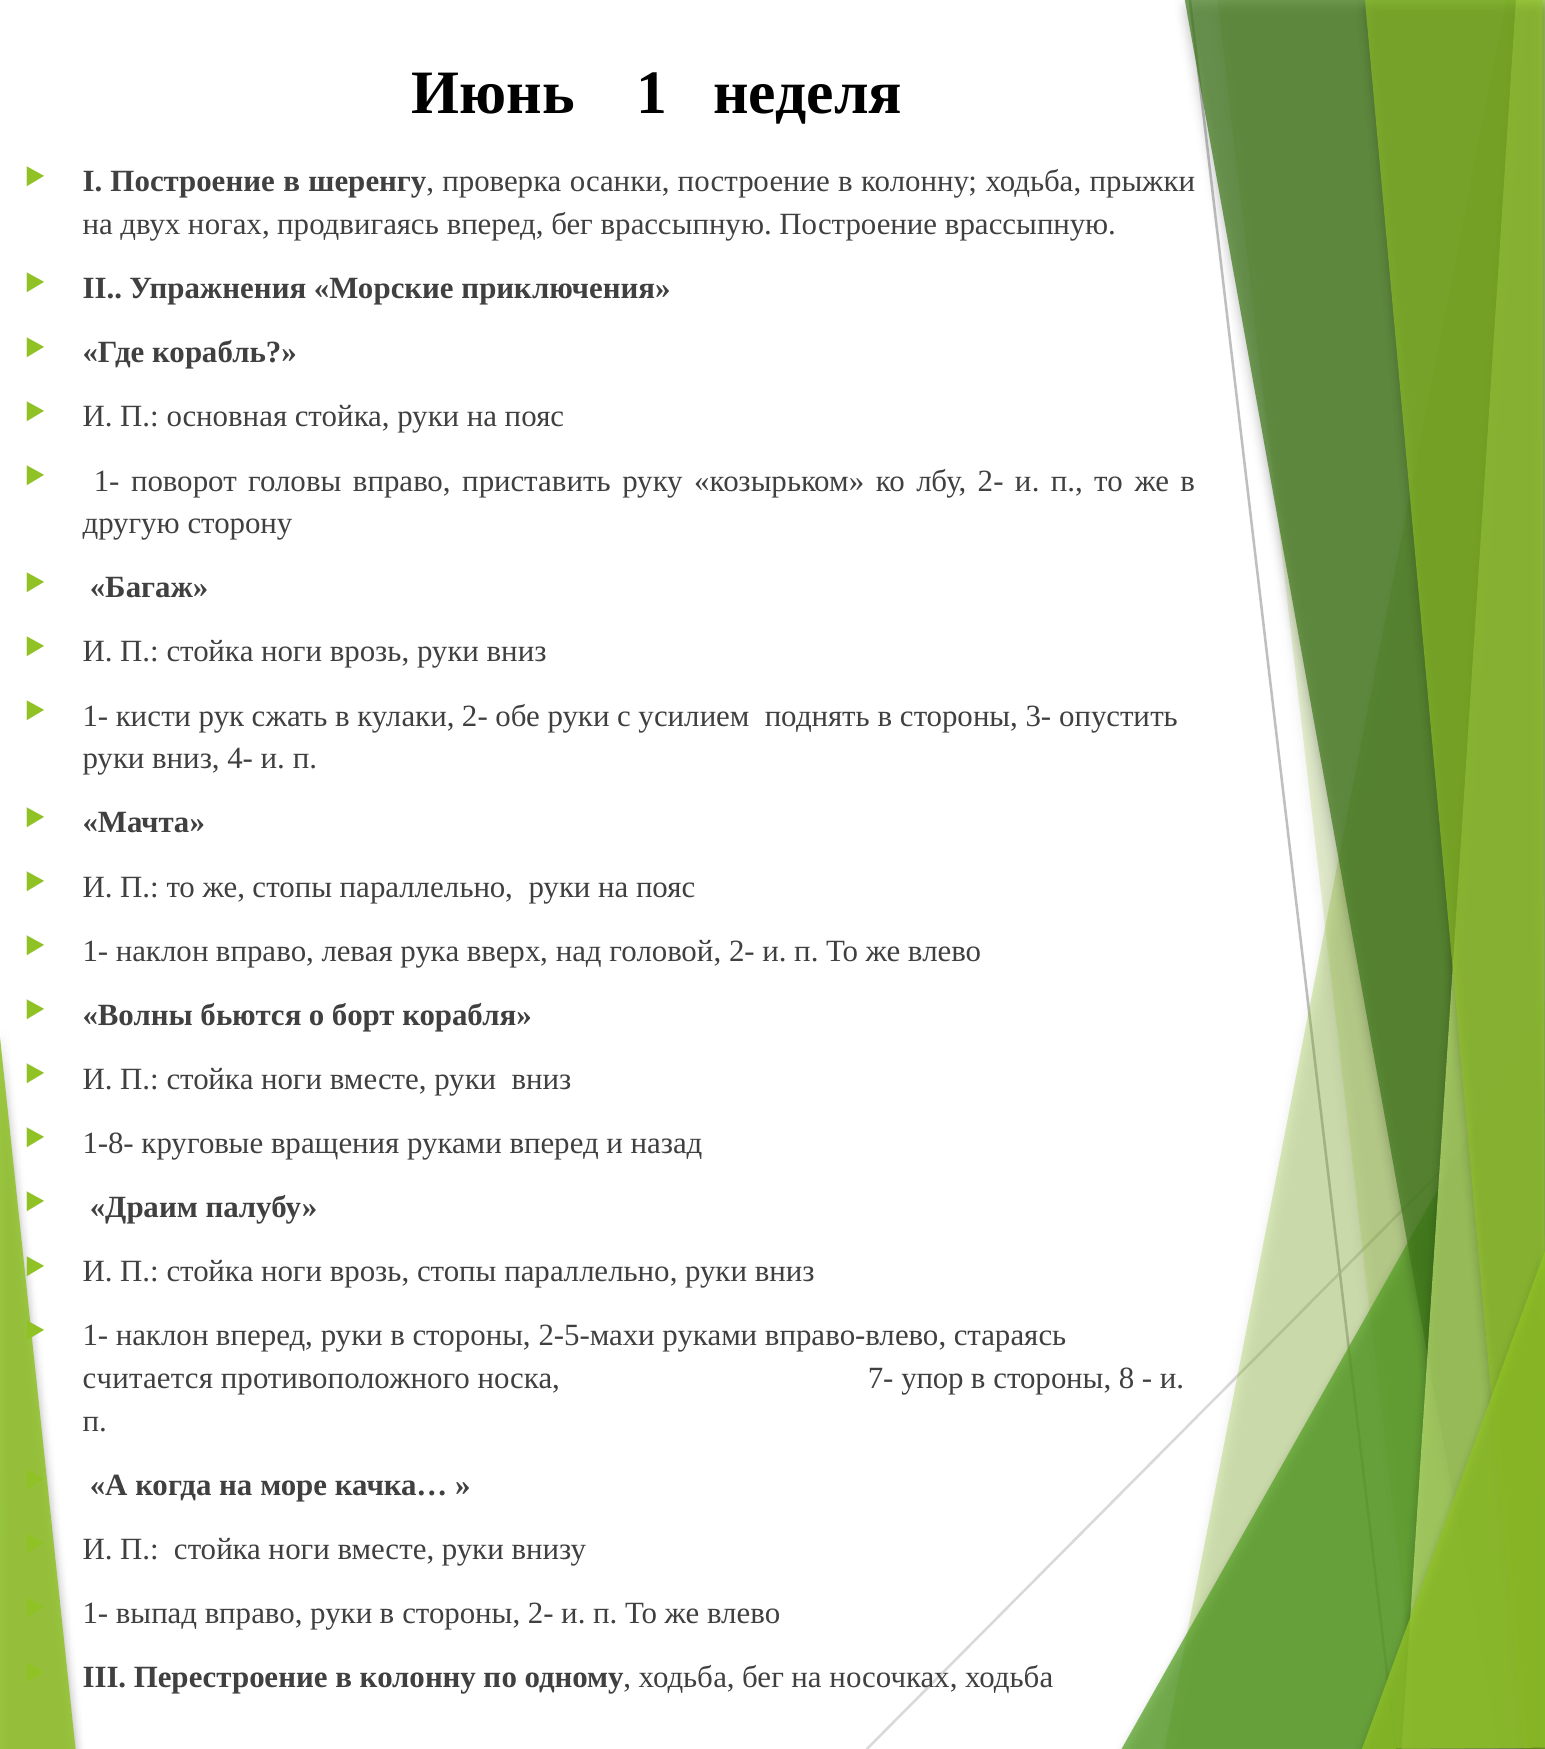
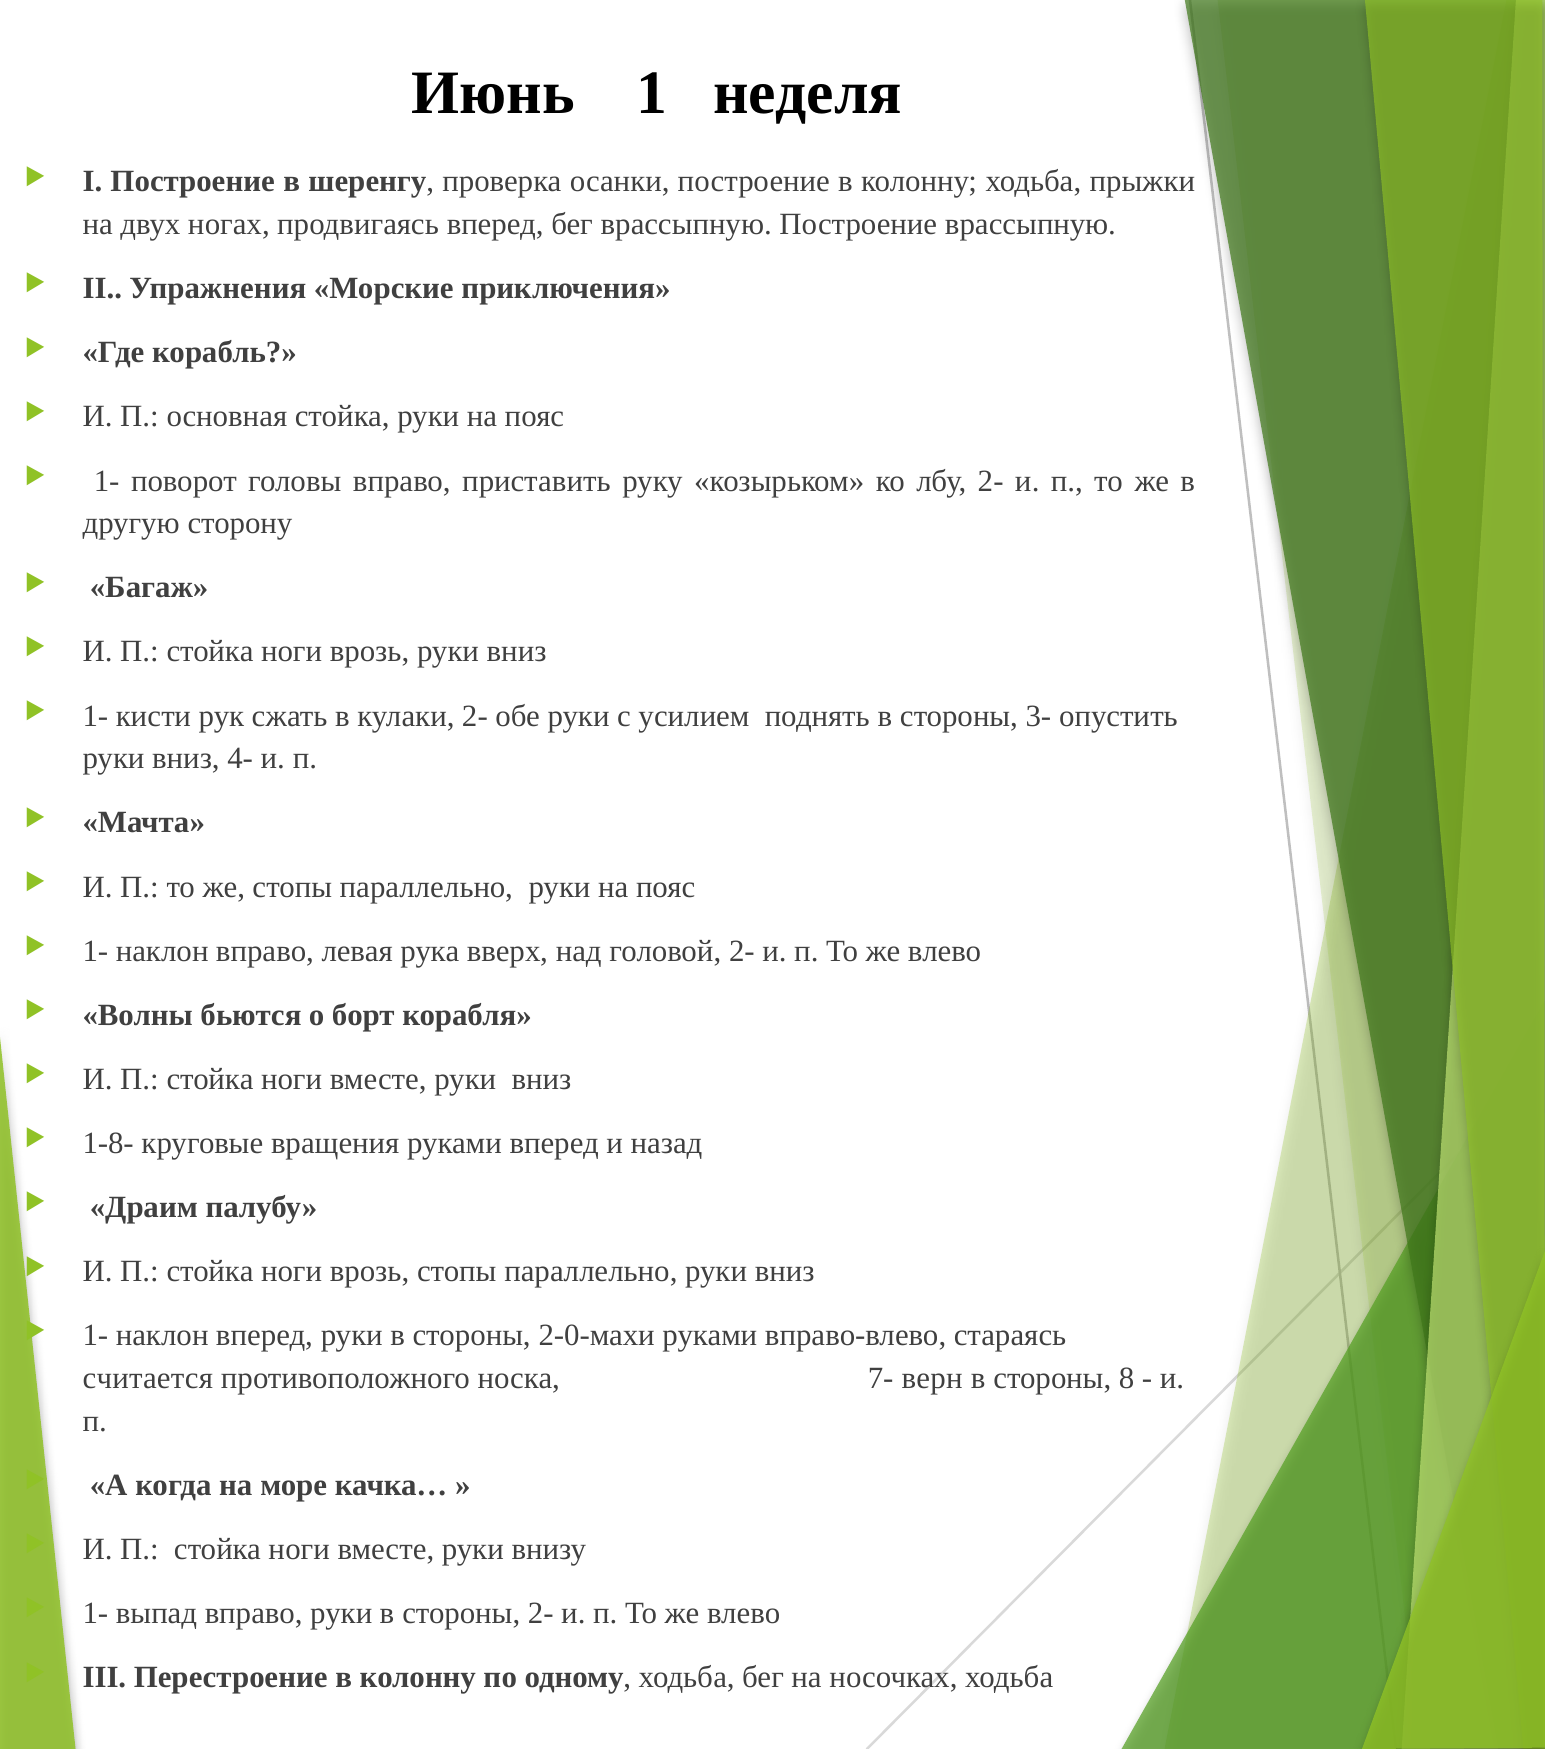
2-5-махи: 2-5-махи -> 2-0-махи (597, 1336)
упор: упор -> верн (932, 1378)
